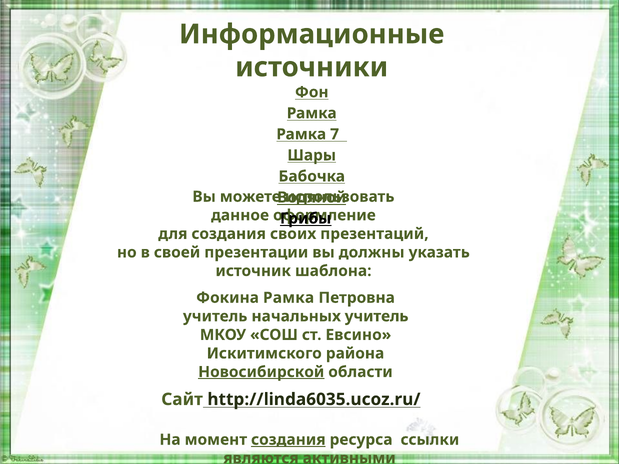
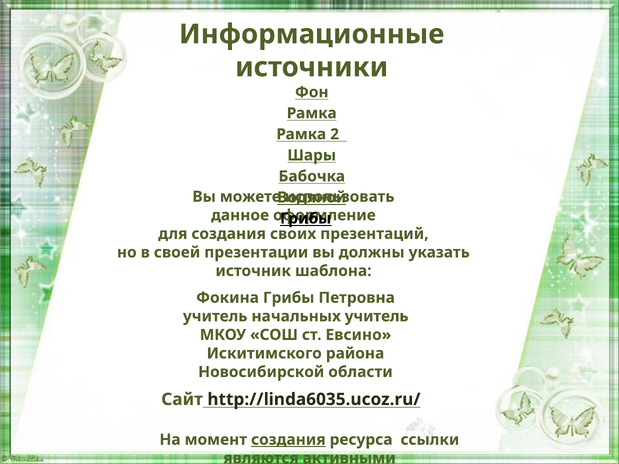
7: 7 -> 2 (335, 134)
Фокина Рамка: Рамка -> Грибы (289, 298)
Новосибирской underline: present -> none (261, 372)
